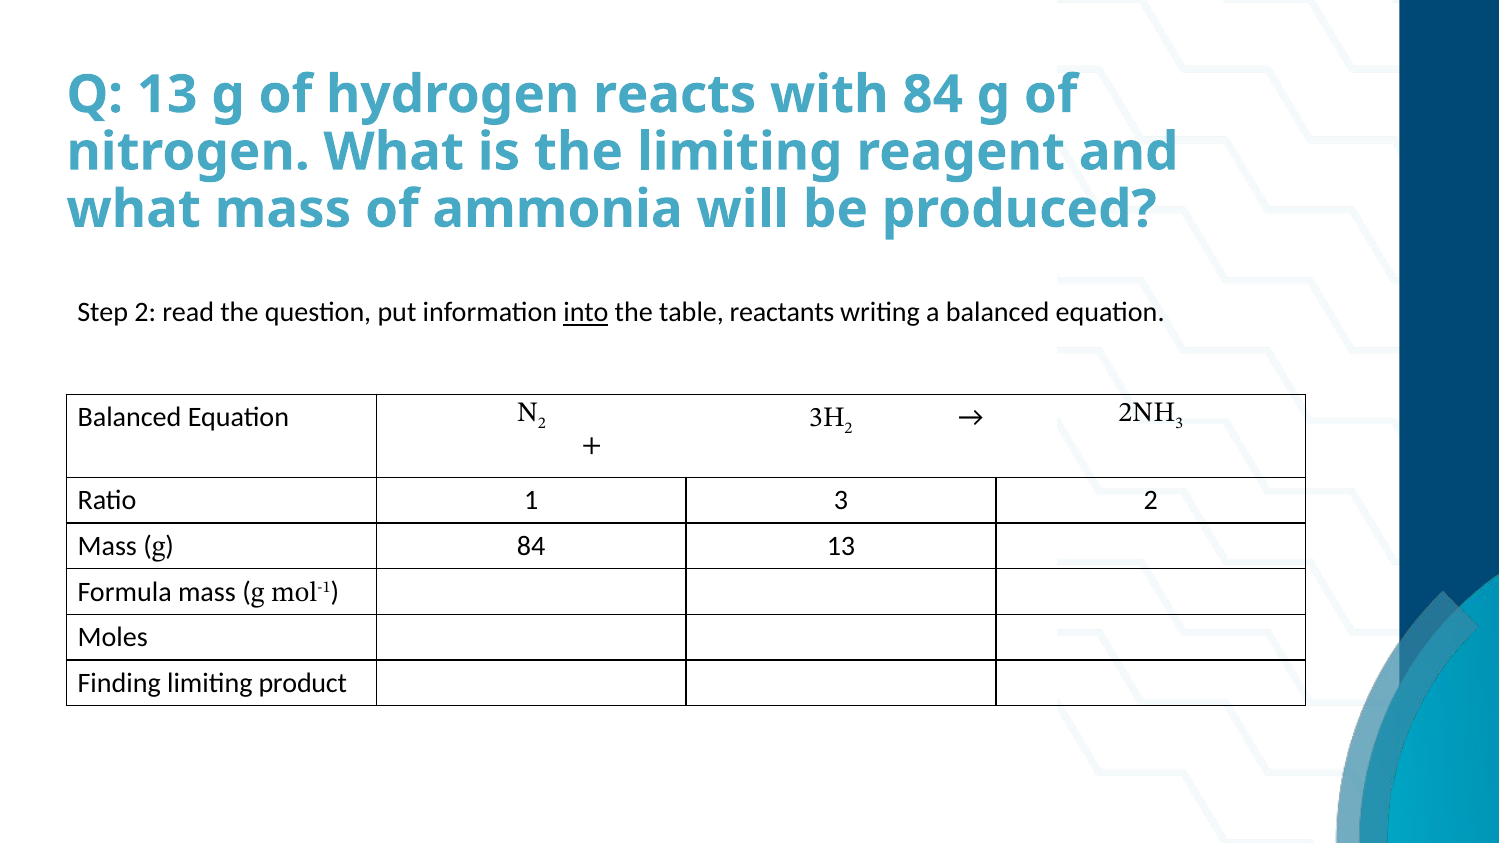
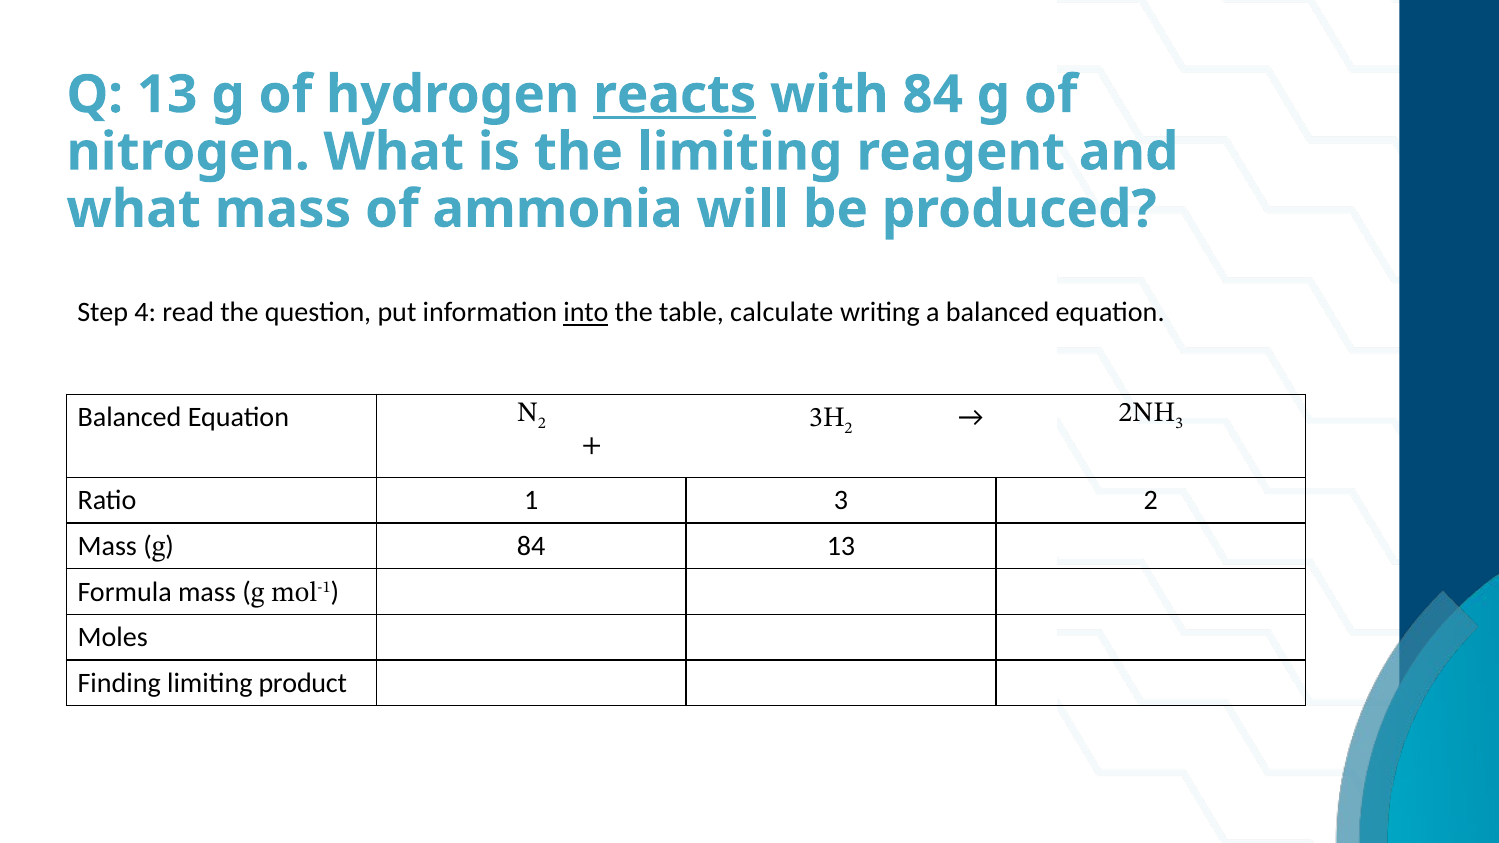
reacts underline: none -> present (675, 95)
Step 2: 2 -> 4 (145, 313)
reactants: reactants -> calculate (782, 313)
